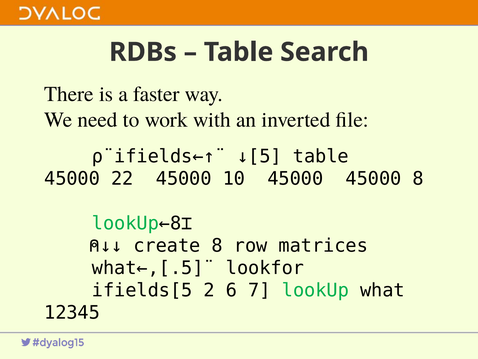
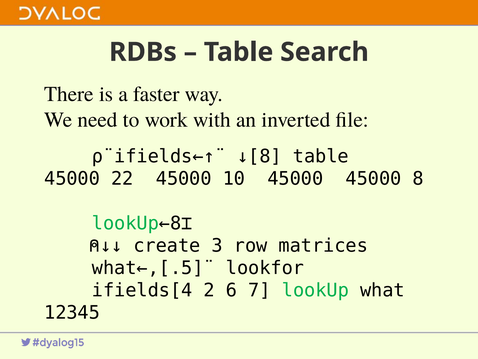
↓[5: ↓[5 -> ↓[8 (259, 156)
create 8: 8 -> 3 (217, 245)
ifields[5: ifields[5 -> ifields[4 (142, 290)
